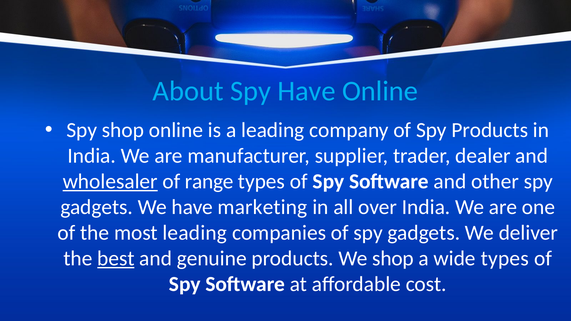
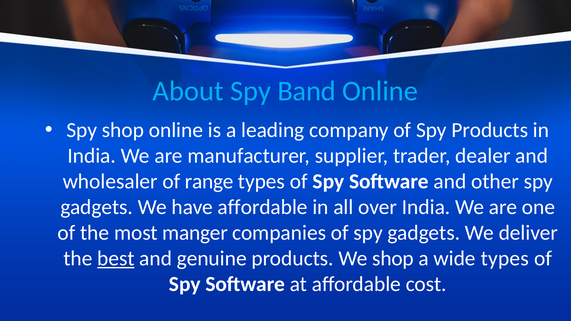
Spy Have: Have -> Band (307, 91)
wholesaler underline: present -> none (110, 182)
have marketing: marketing -> affordable (263, 207)
most leading: leading -> manger (195, 233)
